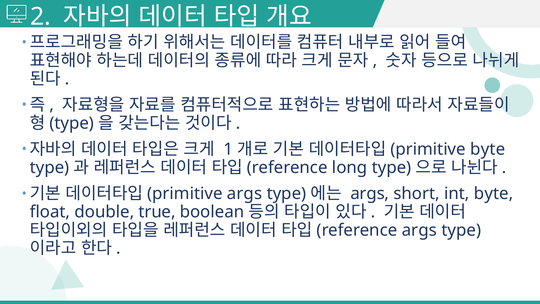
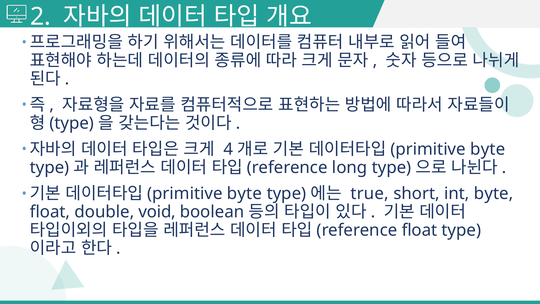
1: 1 -> 4 (228, 149)
args: args -> byte (245, 194)
args: args -> true (370, 194)
true: true -> void (157, 212)
args: args -> float (419, 230)
